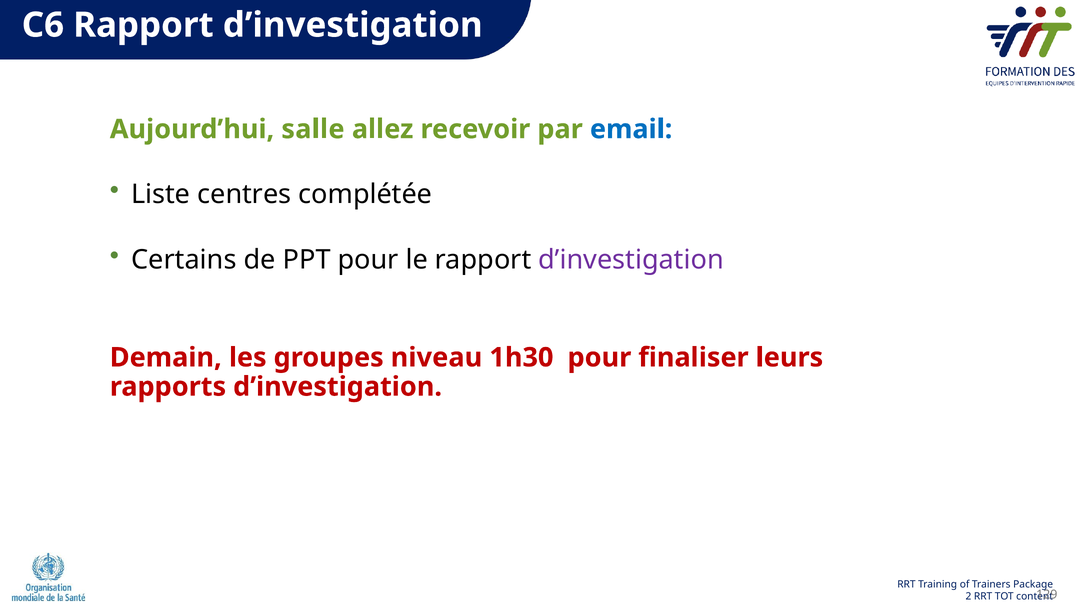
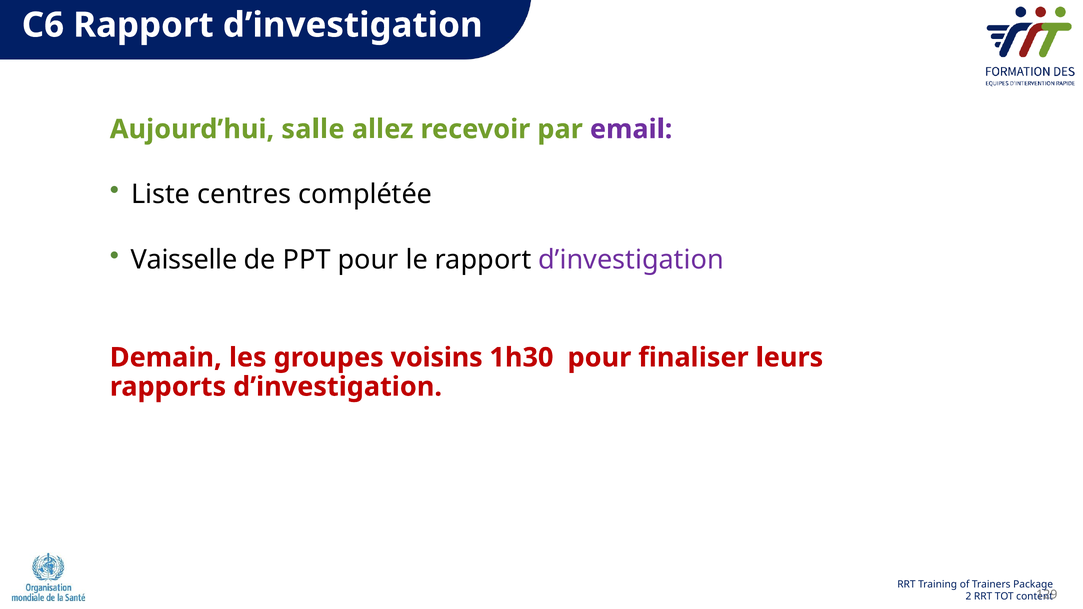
email colour: blue -> purple (631, 129)
Certains: Certains -> Vaisselle (184, 260)
niveau: niveau -> voisins (437, 358)
